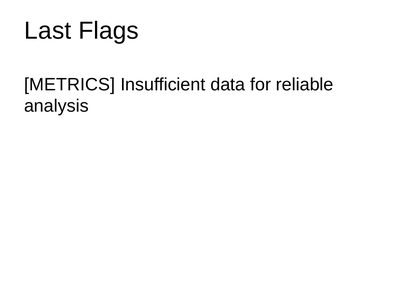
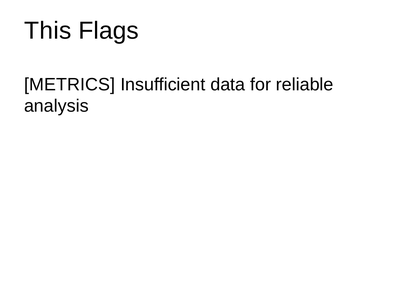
Last: Last -> This (48, 31)
